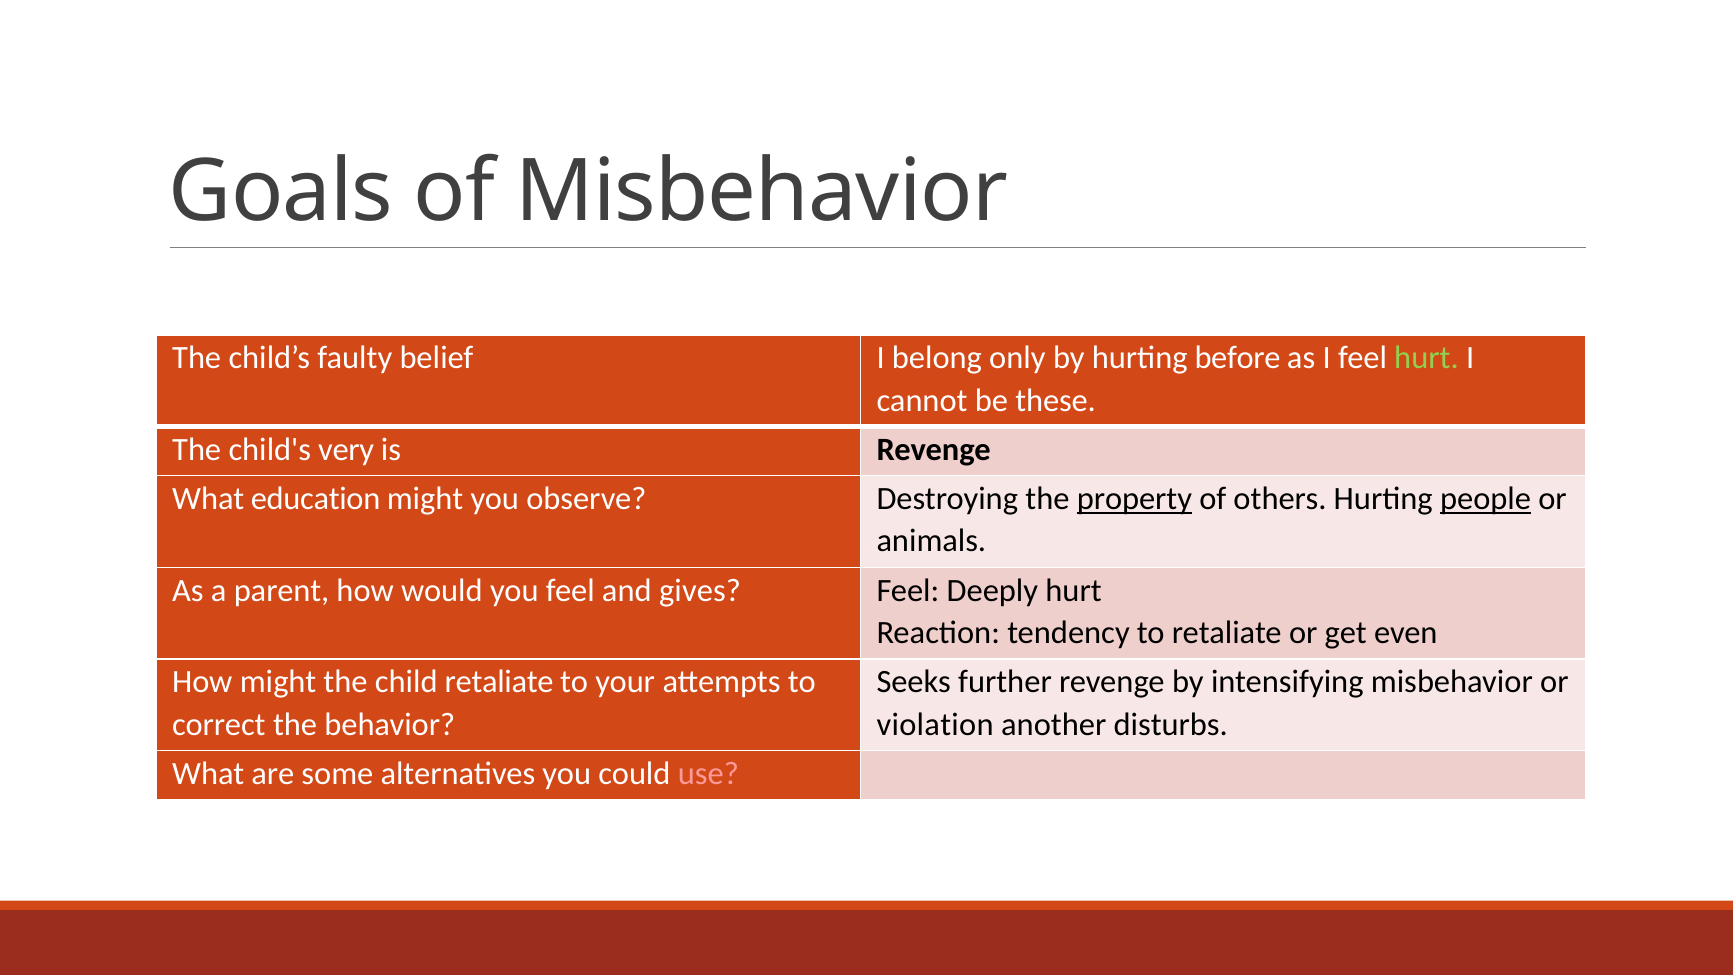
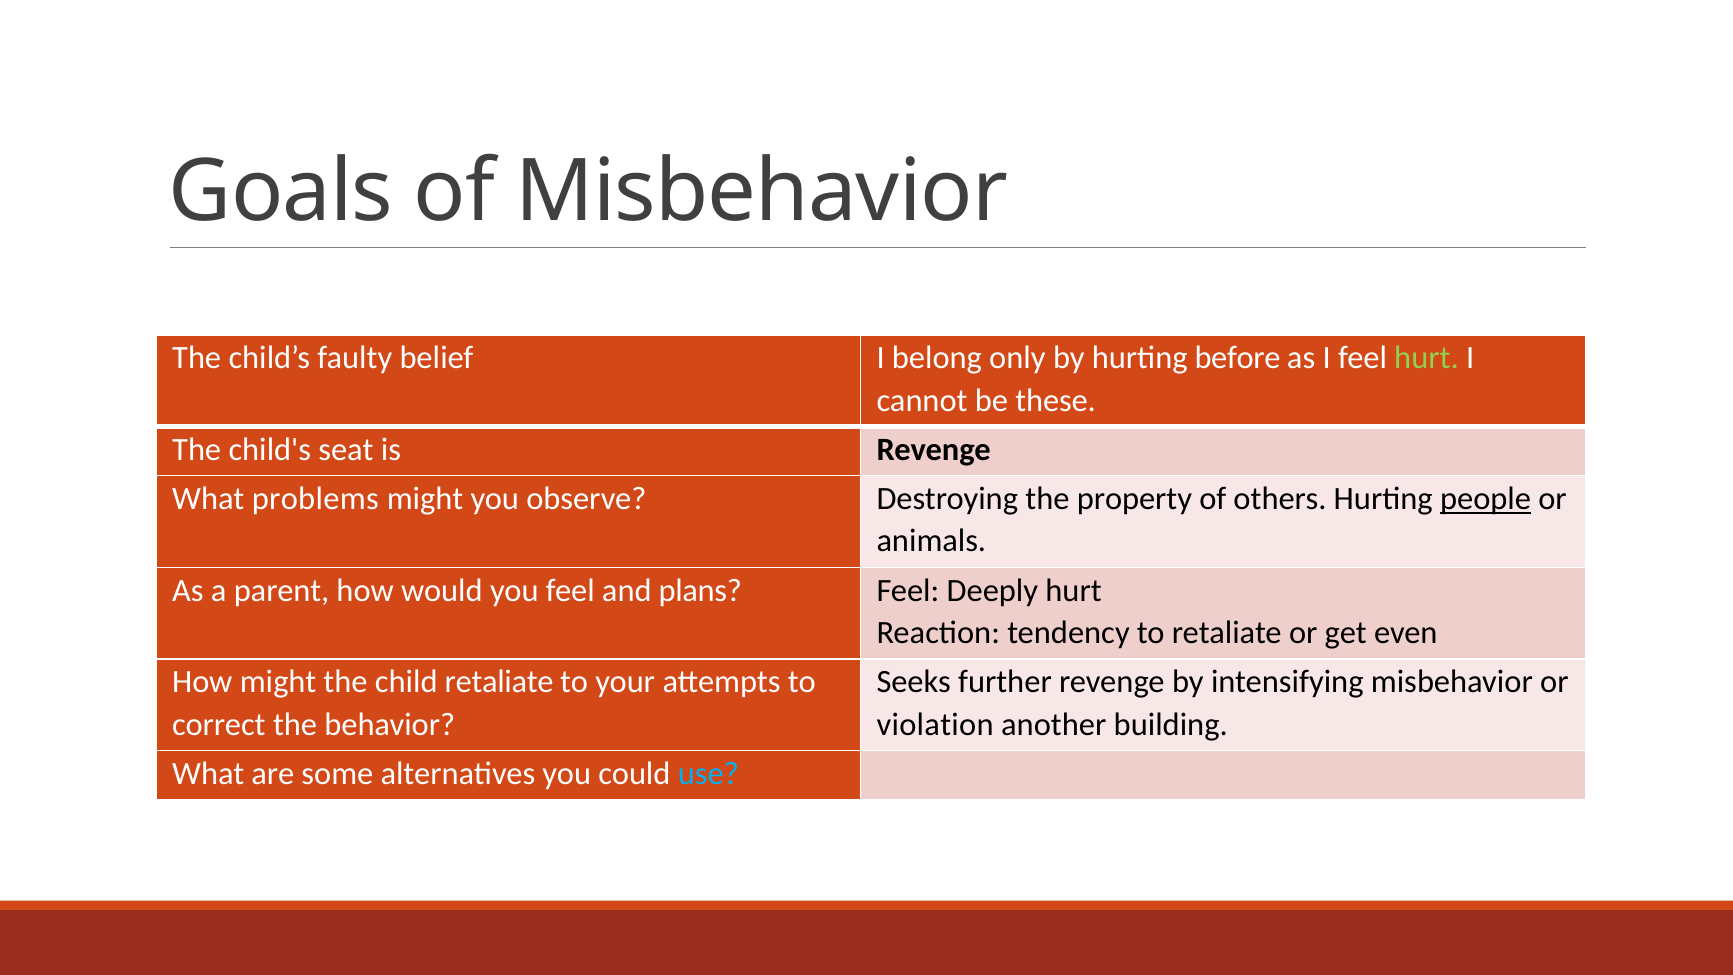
very: very -> seat (346, 450)
education: education -> problems (315, 499)
property underline: present -> none (1134, 499)
gives: gives -> plans (700, 590)
disturbs: disturbs -> building (1171, 724)
use colour: pink -> light blue (708, 774)
